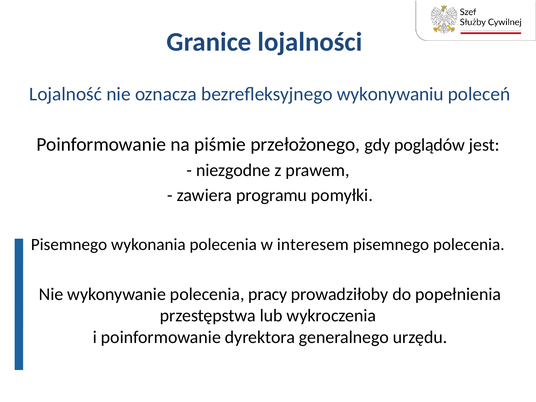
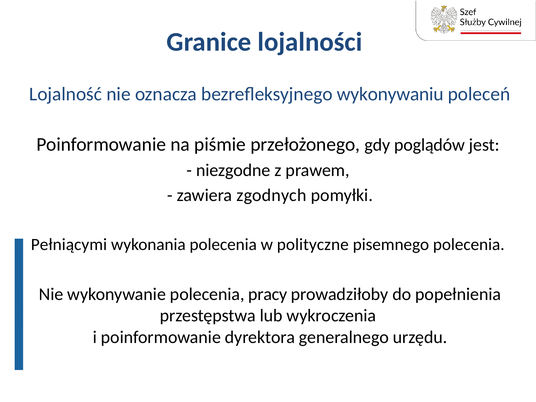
programu: programu -> zgodnych (271, 195)
Pisemnego: Pisemnego -> Pełniącymi (69, 245)
interesem: interesem -> polityczne (313, 245)
